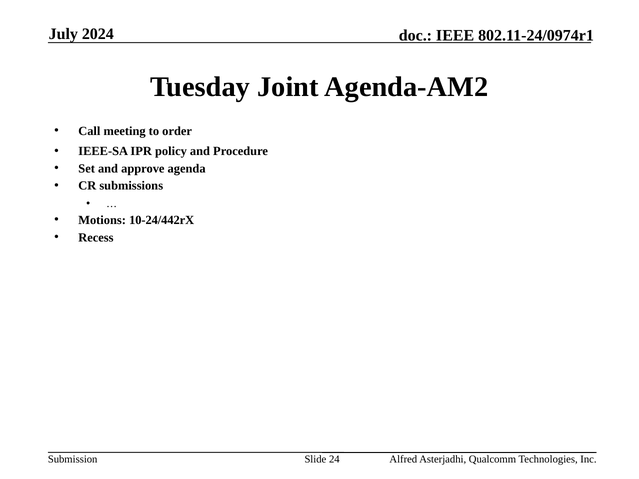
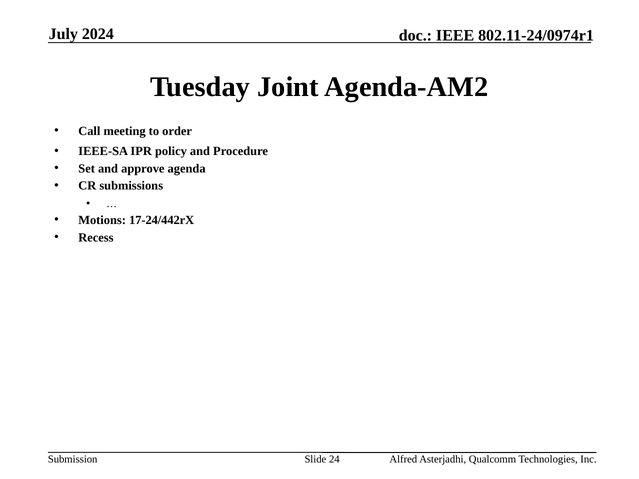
10-24/442rX: 10-24/442rX -> 17-24/442rX (162, 220)
